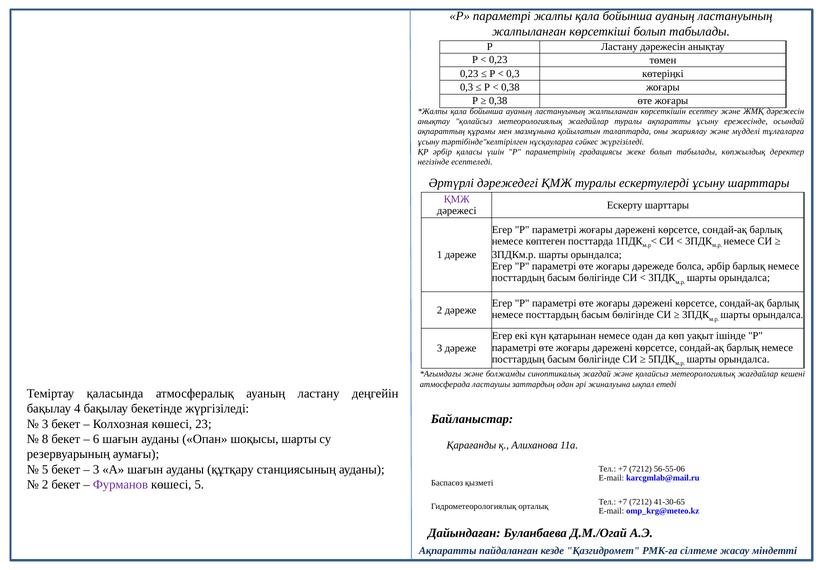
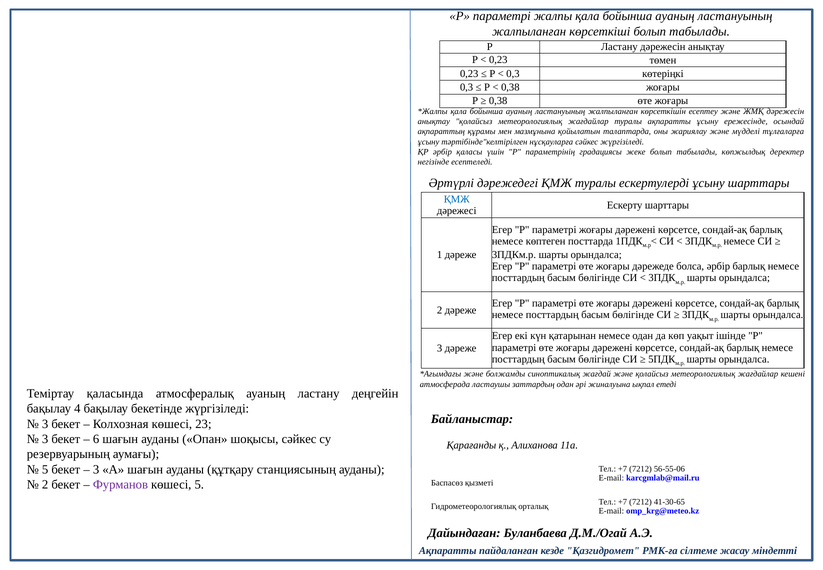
ҚМЖ colour: purple -> blue (457, 199)
8: 8 -> 3 (45, 439)
шоқысы шарты: шарты -> сәйкес (299, 439)
